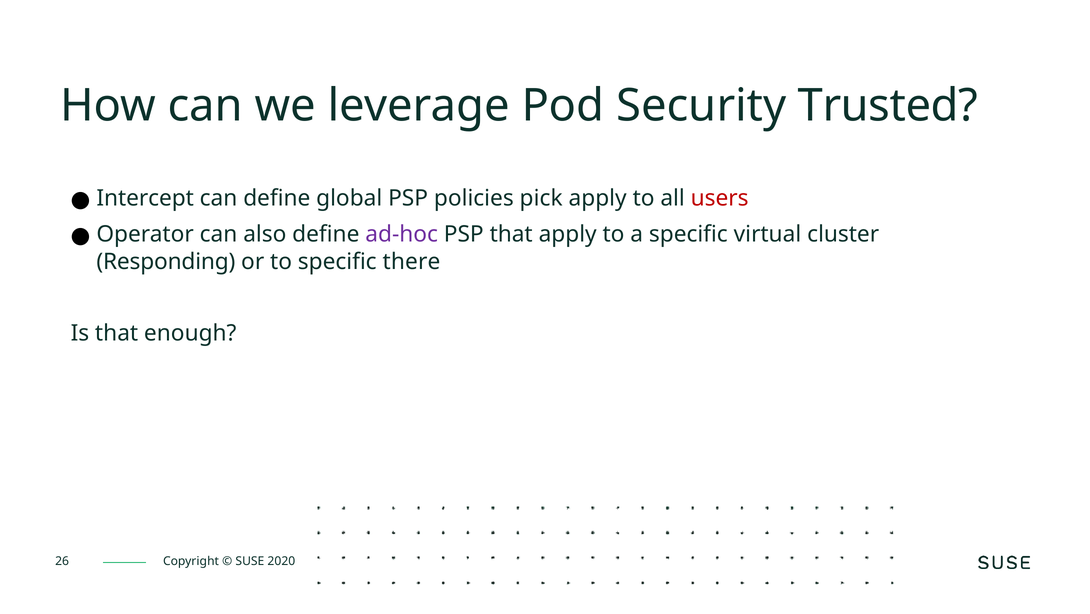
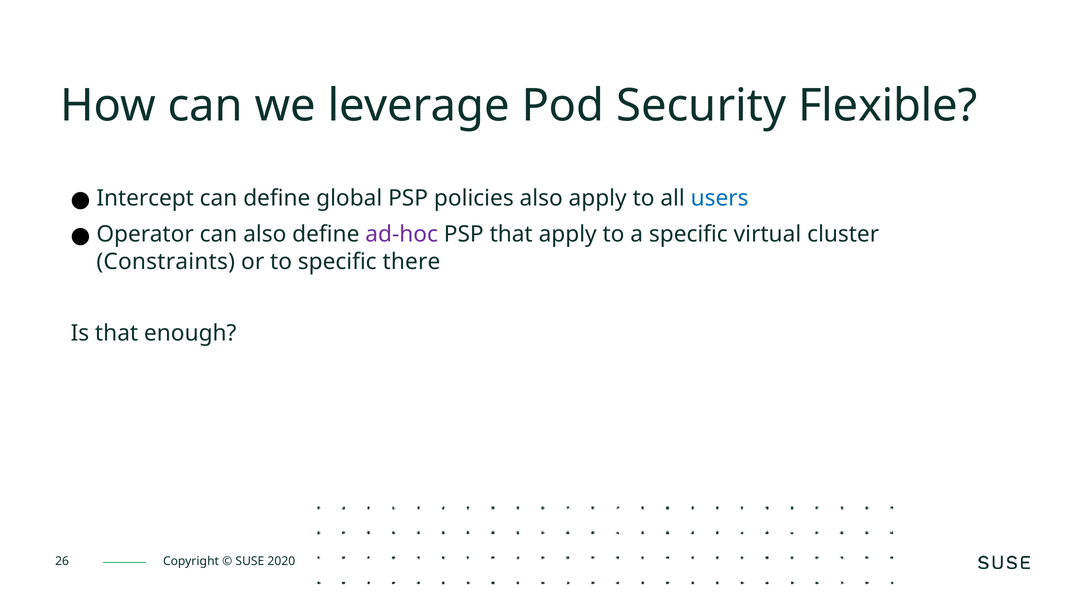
Trusted: Trusted -> Flexible (888, 106)
policies pick: pick -> also (541, 198)
users colour: red -> blue (720, 198)
Responding: Responding -> Constraints (166, 261)
